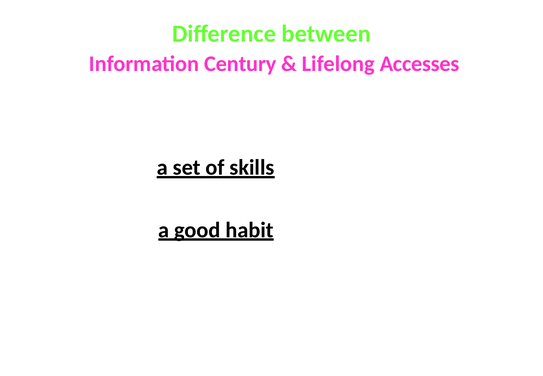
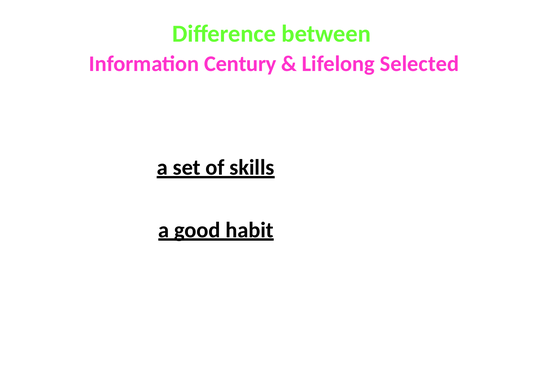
Accesses: Accesses -> Selected (419, 64)
